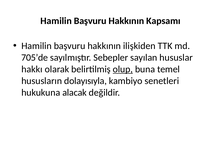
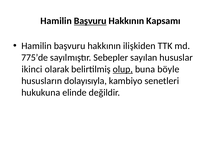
Başvuru underline: none -> present (90, 21)
705’de: 705’de -> 775’de (35, 58)
hakkı: hakkı -> ikinci (32, 69)
temel: temel -> böyle (168, 69)
alacak: alacak -> elinde (75, 93)
